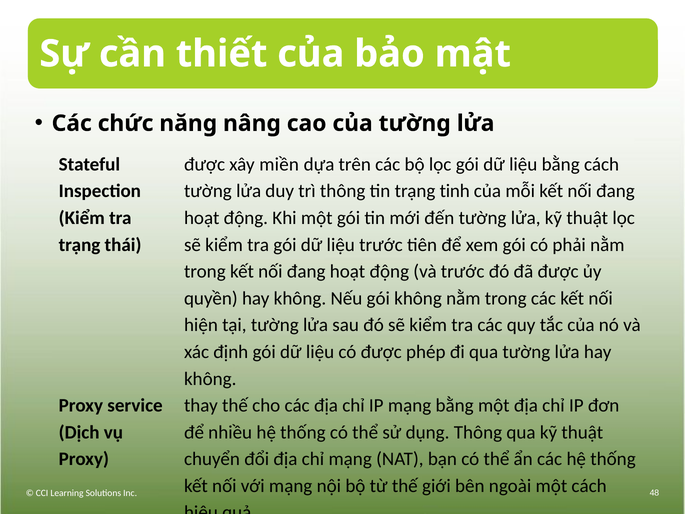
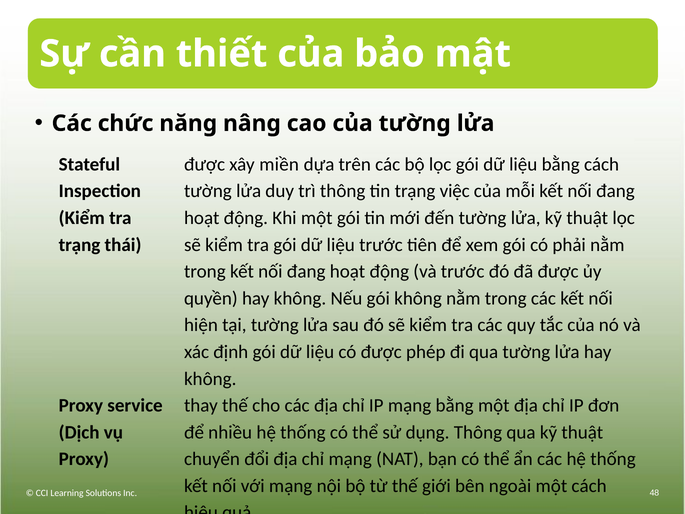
tinh: tinh -> việc (455, 191)
